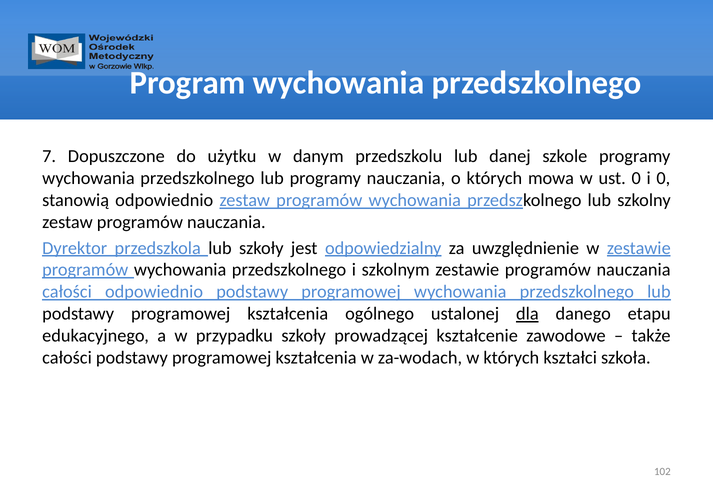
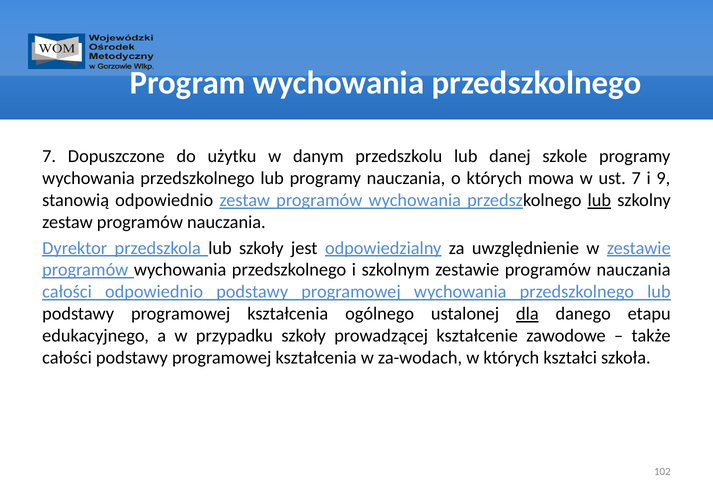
ust 0: 0 -> 7 (636, 178)
i 0: 0 -> 9 (663, 178)
lub underline: none -> present (599, 200)
